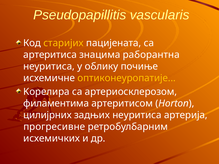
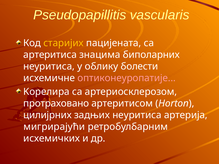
раборантна: раборантна -> биполарних (151, 55)
почиње: почиње -> болести (139, 67)
оптиконеуропатије colour: yellow -> pink (127, 78)
филаментима: филаментима -> протраховано (56, 104)
прогресивне: прогресивне -> мигрирајући (54, 127)
